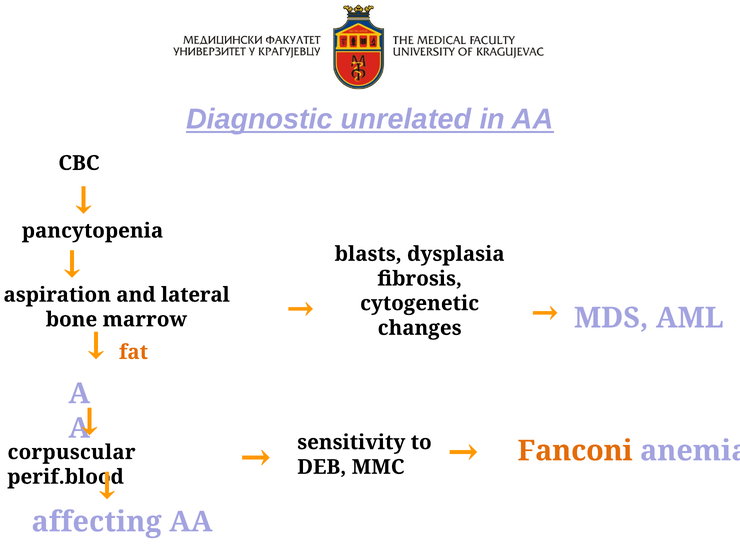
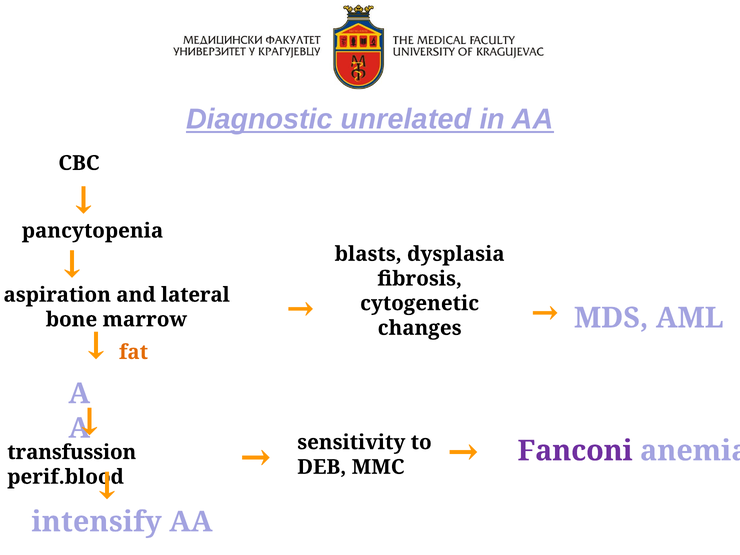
corpuscular: corpuscular -> transfussion (72, 452)
Fanconi colour: orange -> purple (575, 451)
affecting: affecting -> intensify (97, 522)
